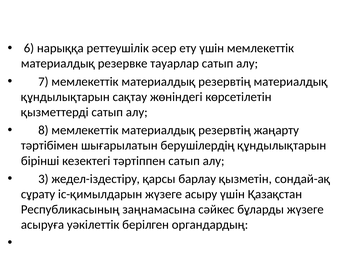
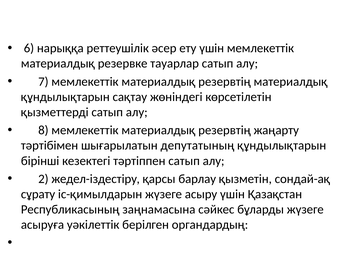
берушілердің: берушілердің -> депутатының (197, 145)
3: 3 -> 2 (43, 179)
